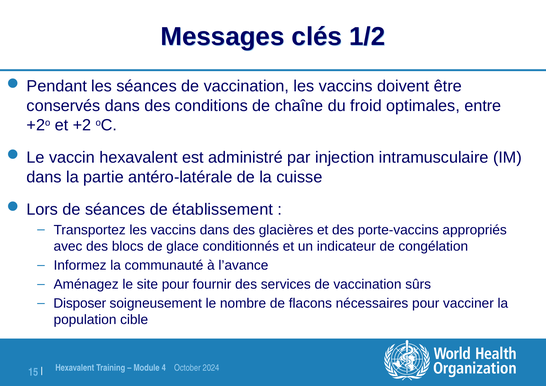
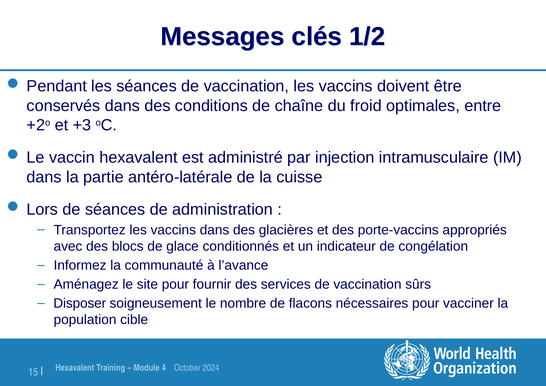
+2: +2 -> +3 (82, 125)
établissement: établissement -> administration (223, 210)
